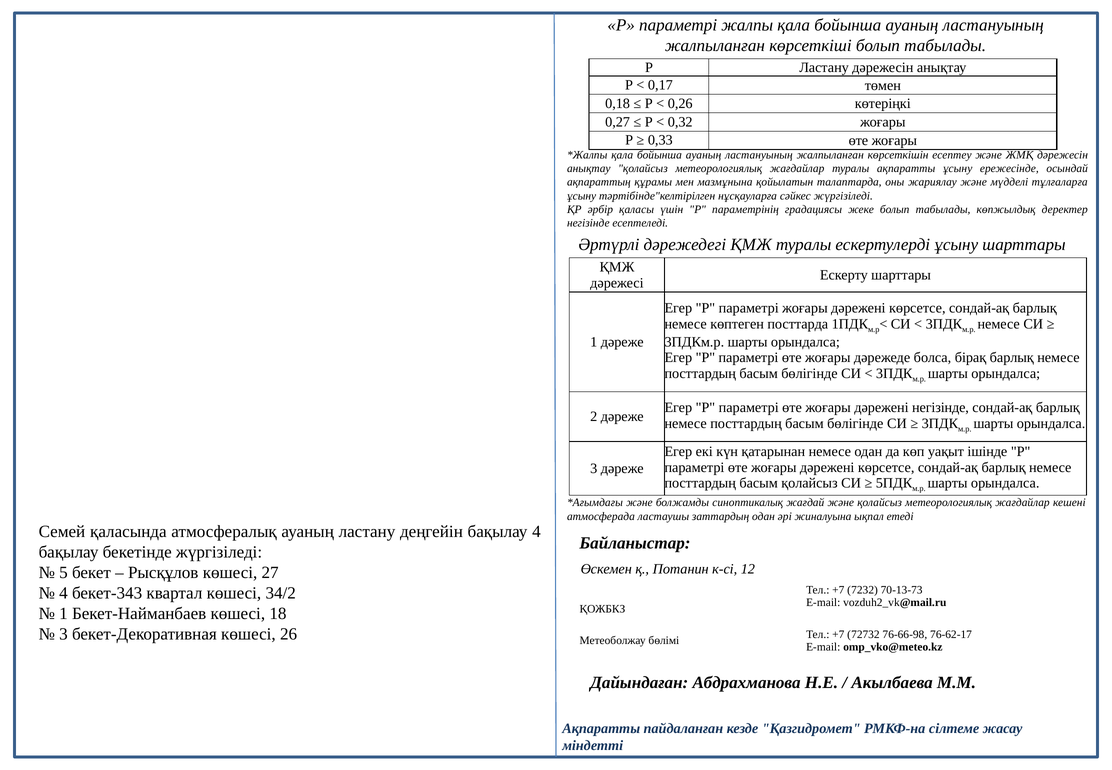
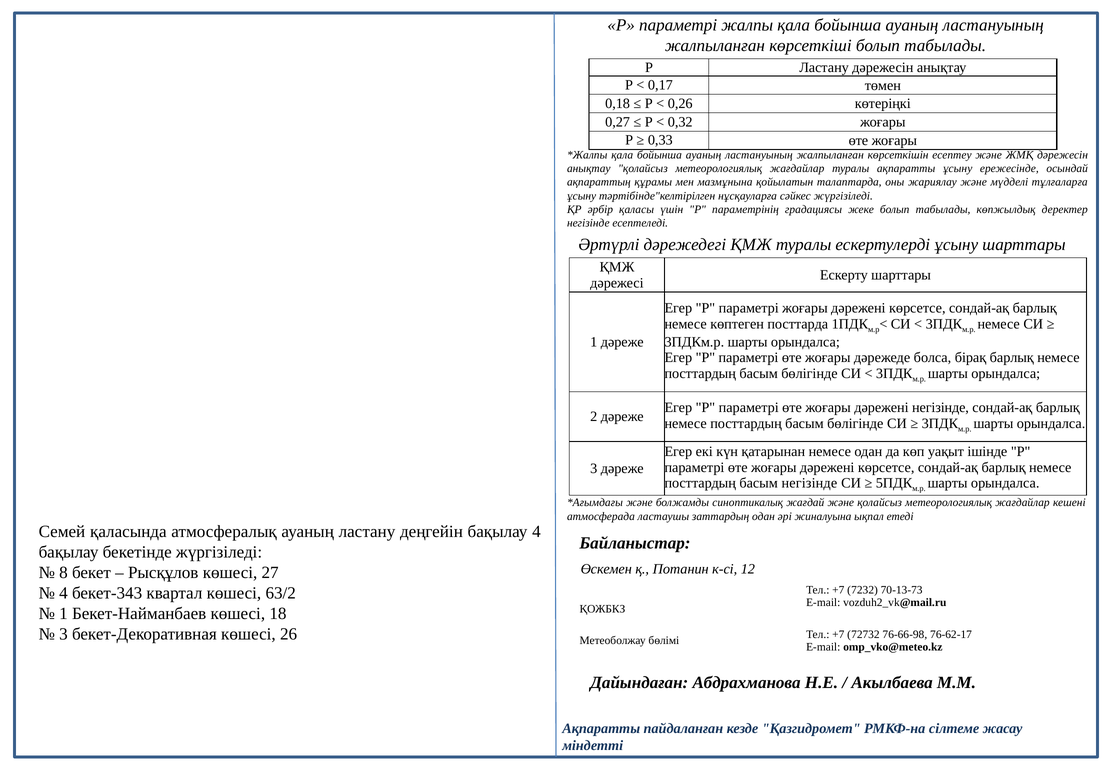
басым қолайсыз: қолайсыз -> негізінде (809, 483)
5: 5 -> 8 (63, 572)
34/2: 34/2 -> 63/2 (281, 593)
